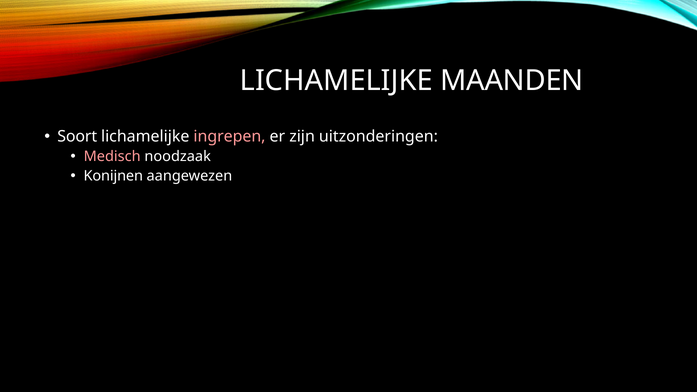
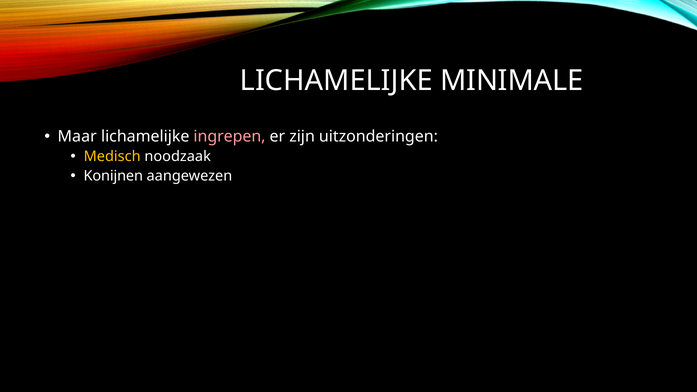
MAANDEN: MAANDEN -> MINIMALE (512, 80)
Soort: Soort -> Maar (77, 137)
Medisch colour: pink -> yellow (112, 157)
